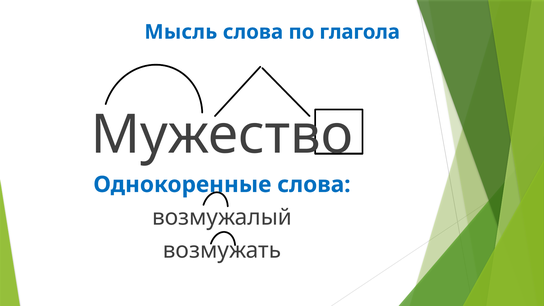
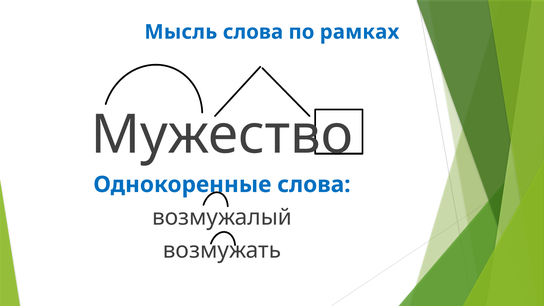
глагола: глагола -> рамках (359, 32)
